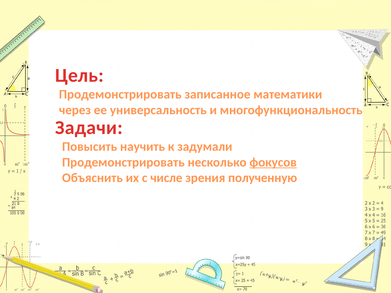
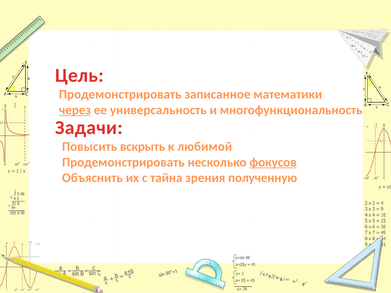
через underline: none -> present (75, 110)
научить: научить -> вскрыть (143, 147)
задумали: задумали -> любимой (205, 147)
числе: числе -> тайна (166, 178)
